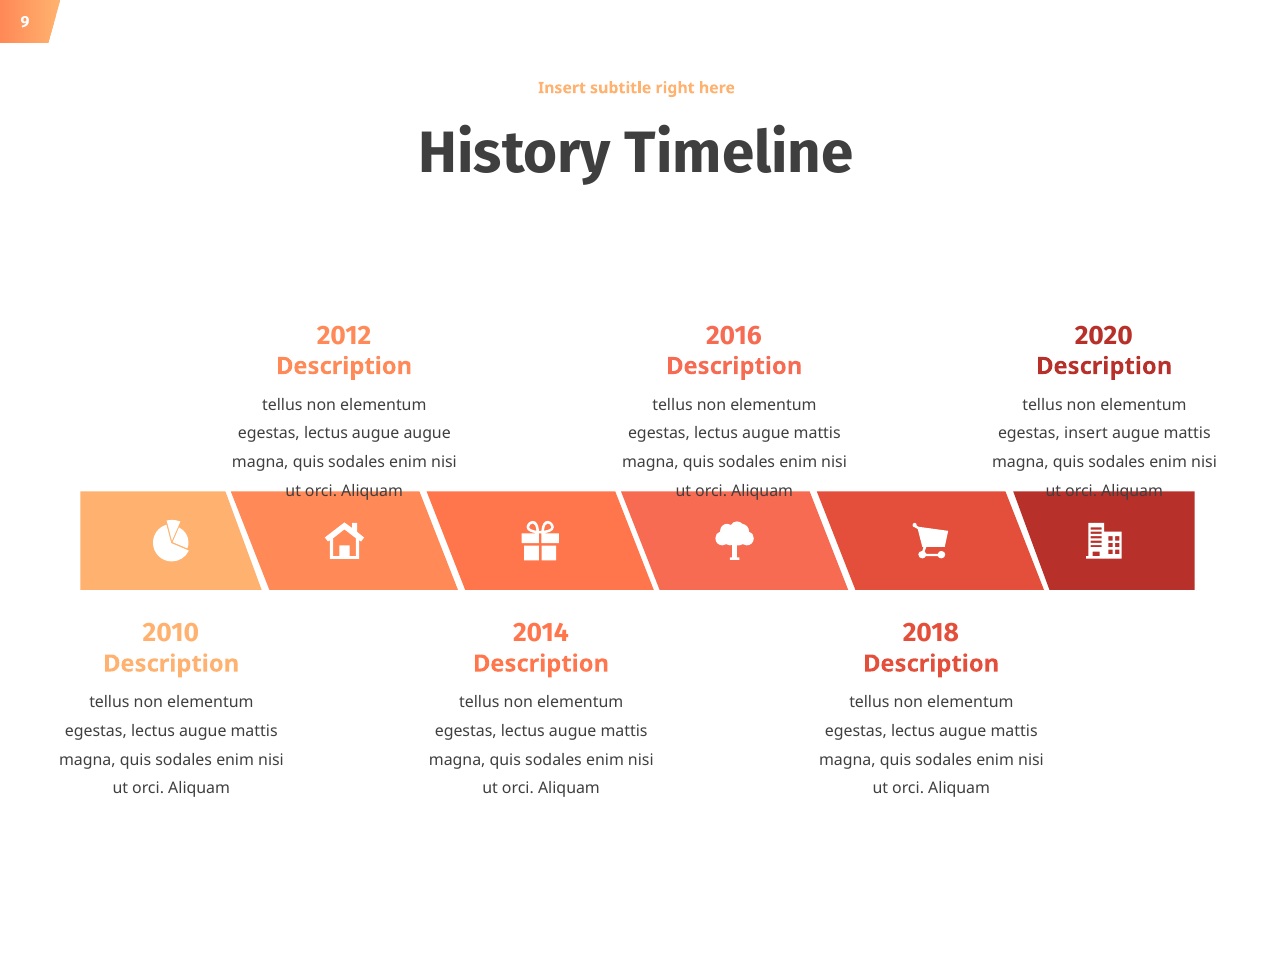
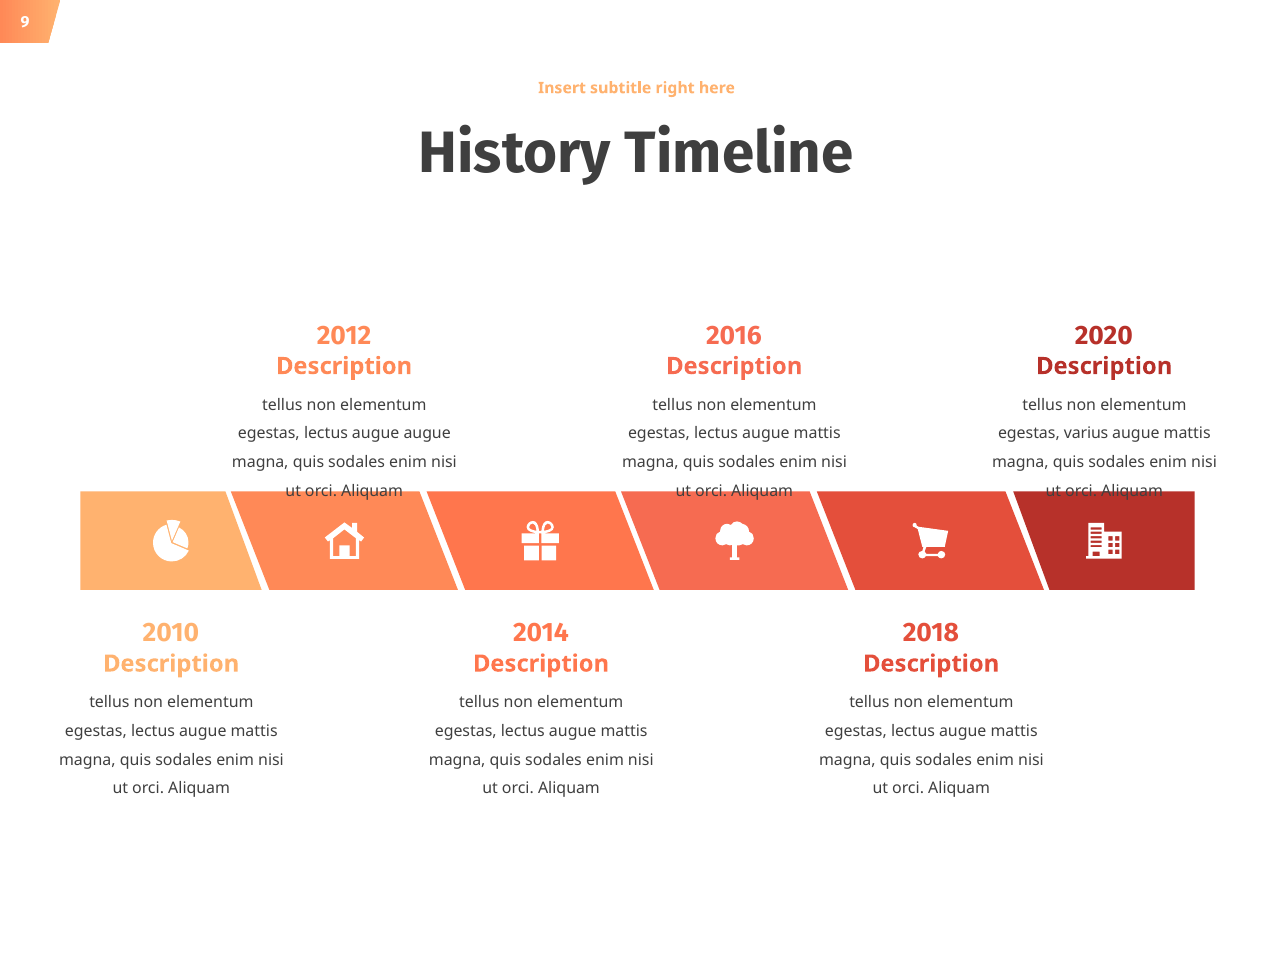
egestas insert: insert -> varius (1086, 434)
